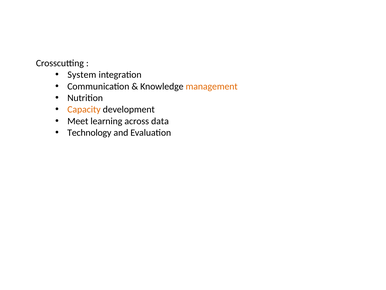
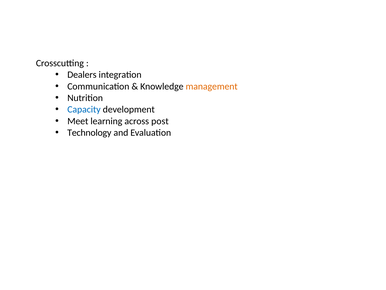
System: System -> Dealers (82, 75)
Capacity colour: orange -> blue (84, 109)
data: data -> post (160, 121)
